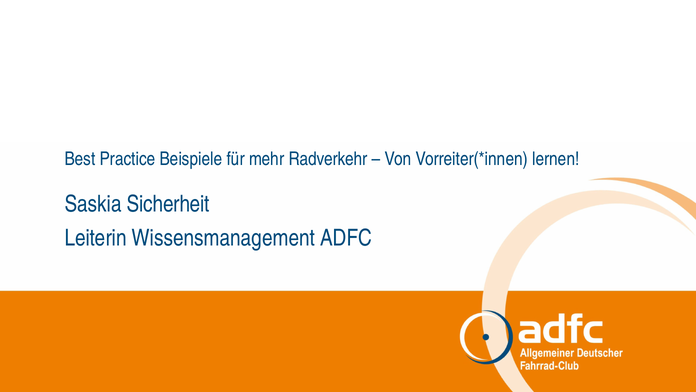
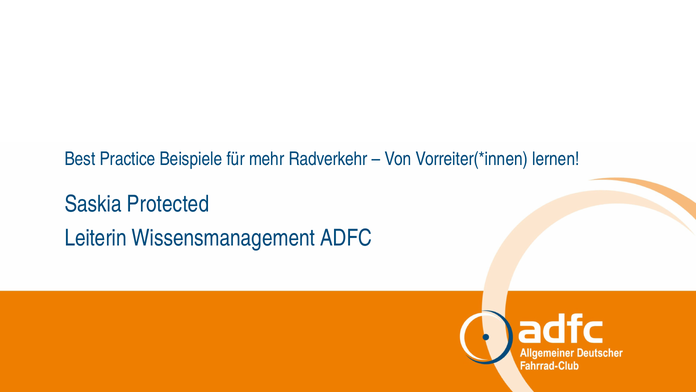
Sicherheit: Sicherheit -> Protected (168, 204)
